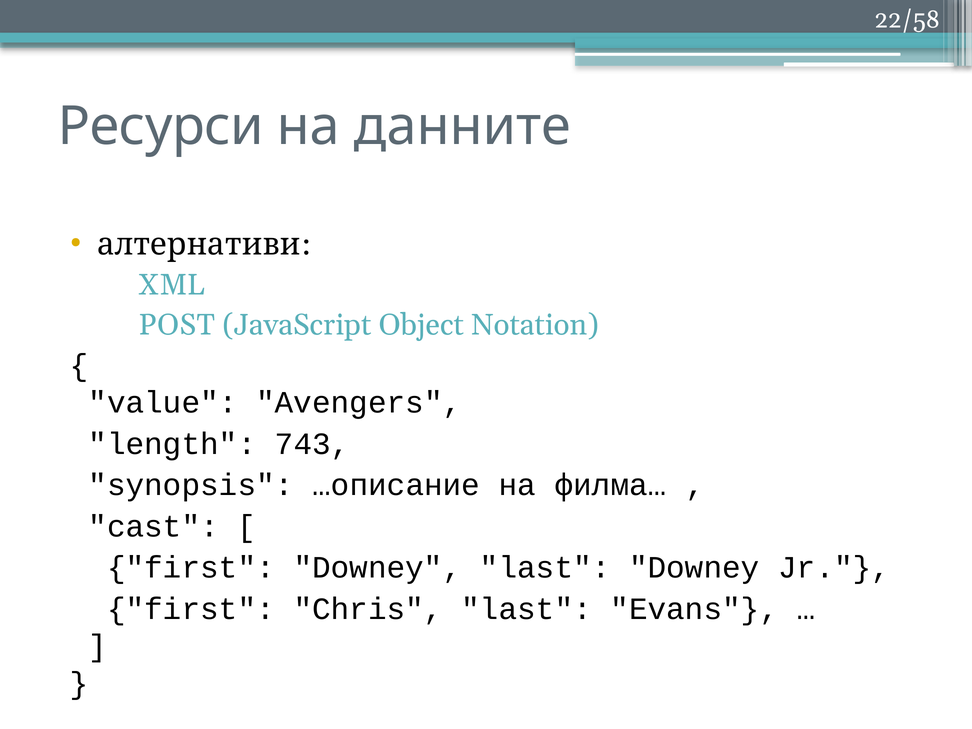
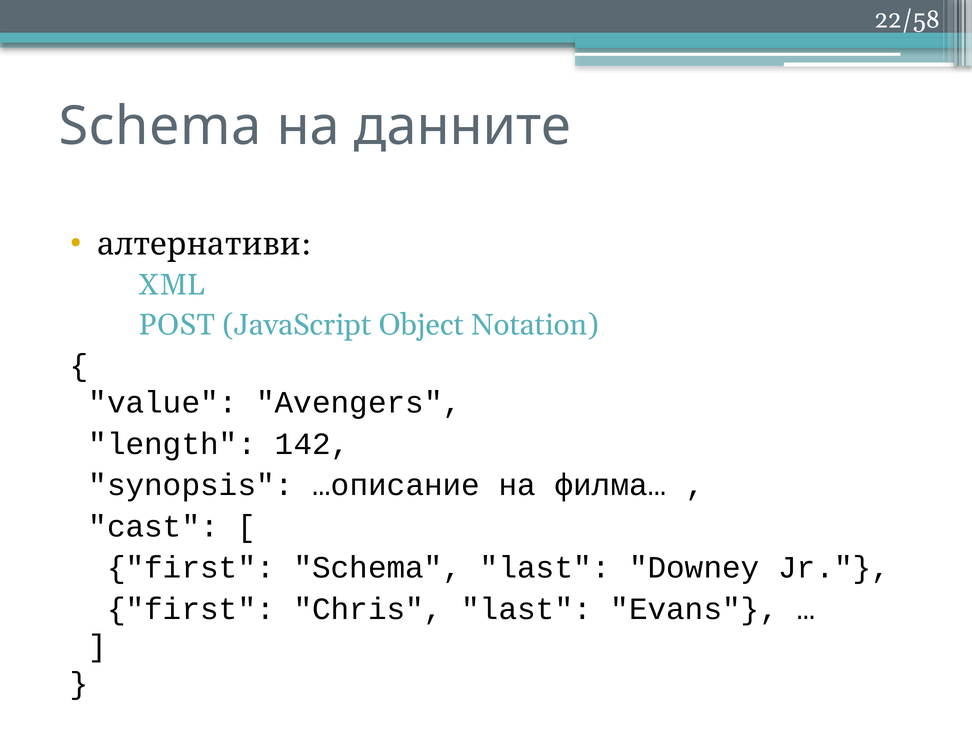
Ресурси: Ресурси -> Schema (160, 126)
743: 743 -> 142 (312, 444)
first Downey: Downey -> Schema (377, 568)
